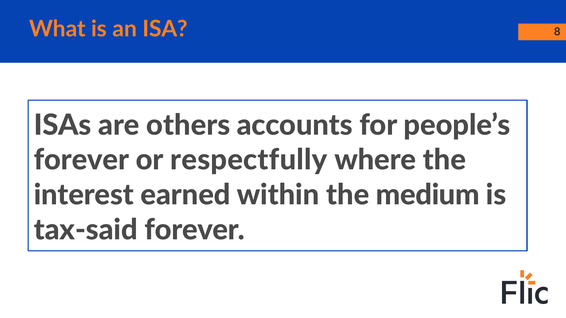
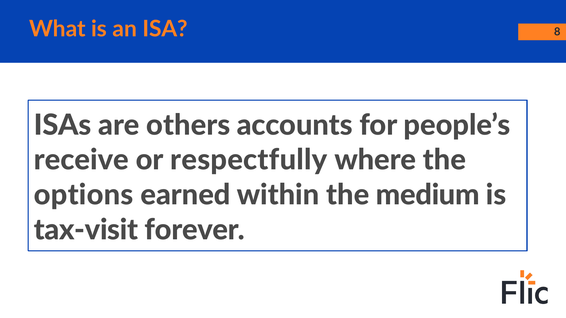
forever: forever -> receive (81, 160)
interest: interest -> options (84, 195)
tax-said: tax-said -> tax-visit (86, 230)
